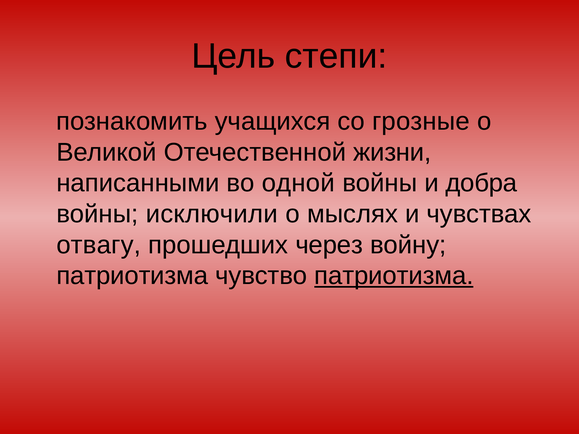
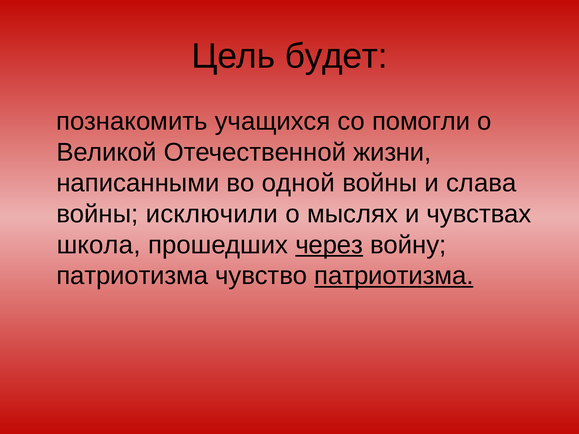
степи: степи -> будет (336, 56)
грозные: грозные -> помогли (421, 121)
добра: добра -> слава (481, 183)
отвагу: отвагу -> школа (99, 245)
через underline: none -> present (329, 245)
